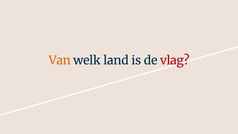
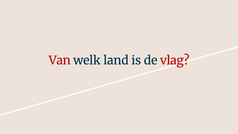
Van colour: orange -> red (60, 60)
